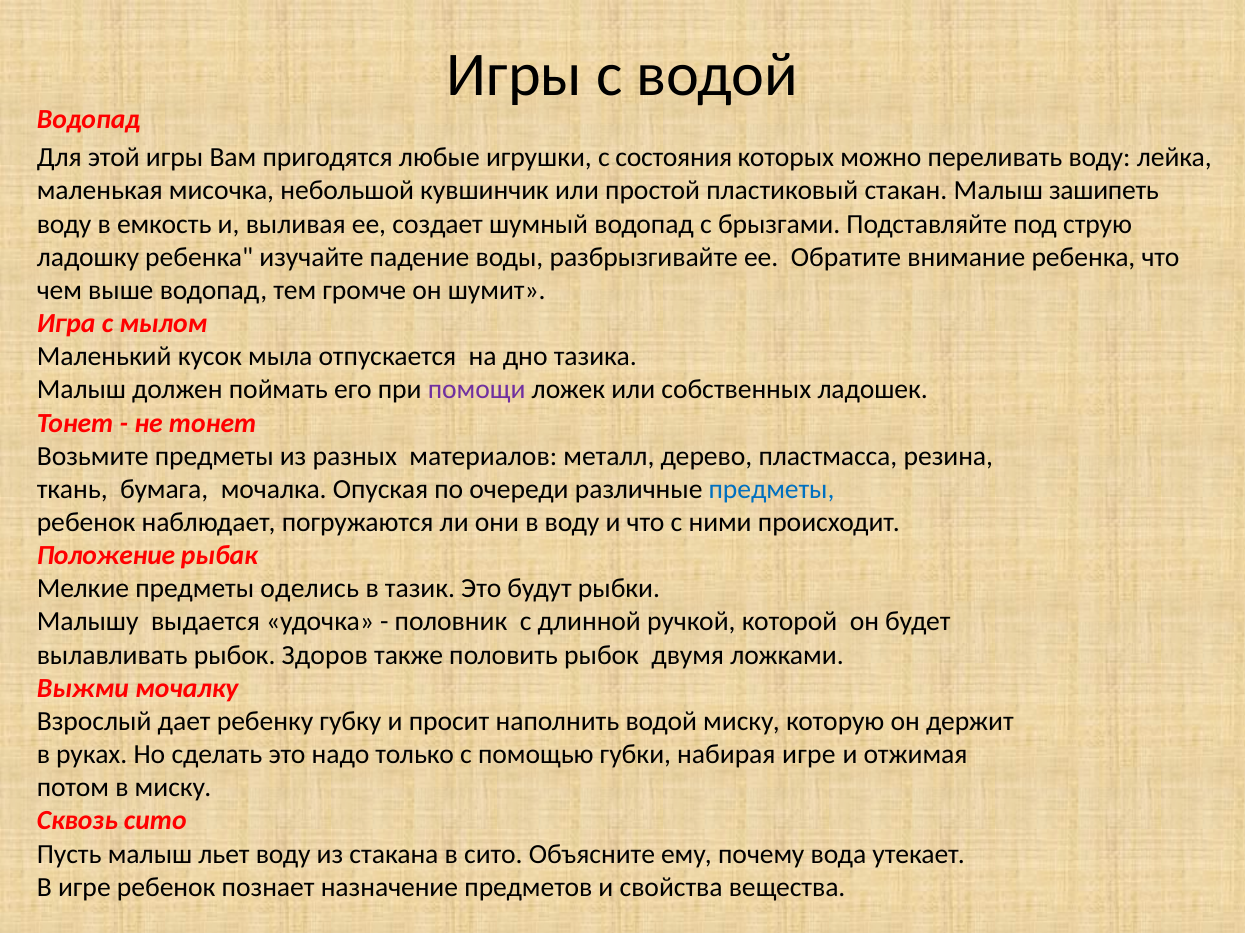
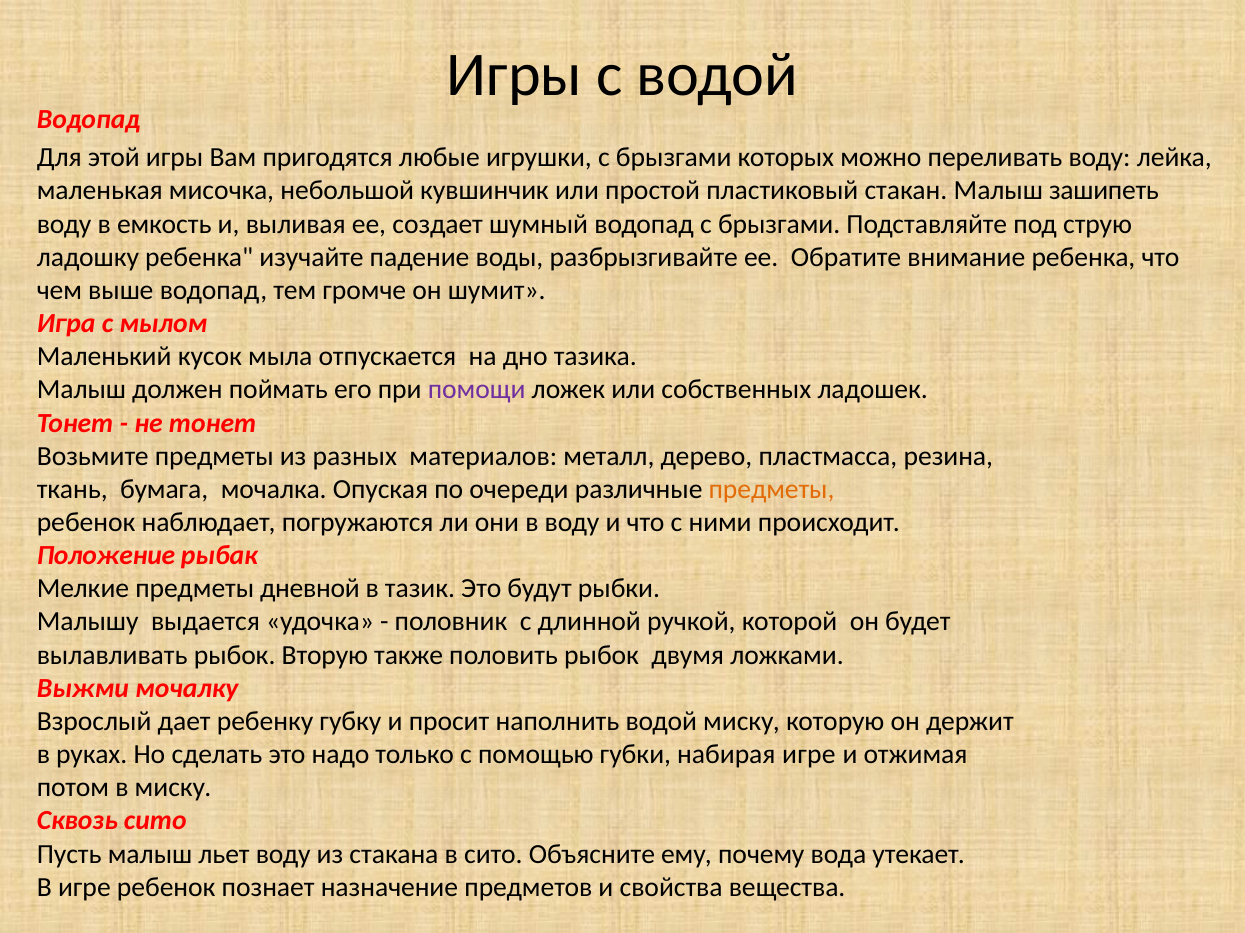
игрушки с состояния: состояния -> брызгами (674, 158)
предметы colour: blue -> orange (772, 490)
оделись: оделись -> дневной (310, 589)
Здоров: Здоров -> Вторую (325, 656)
